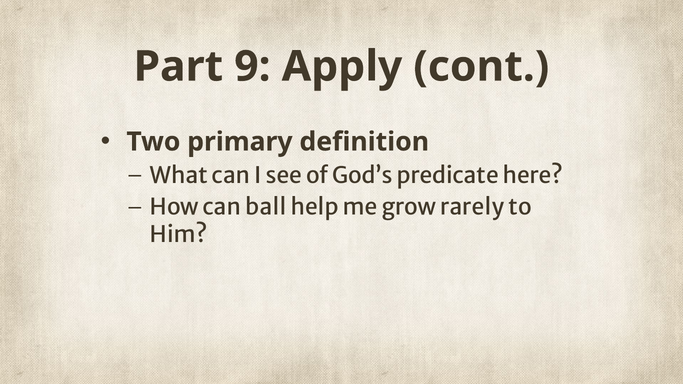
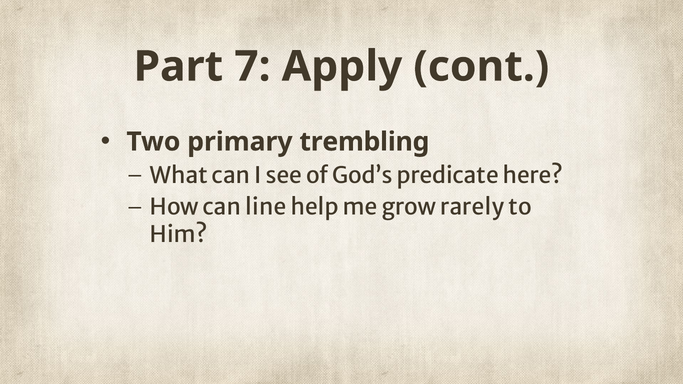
9: 9 -> 7 (252, 67)
definition: definition -> trembling (364, 142)
ball: ball -> line (266, 208)
